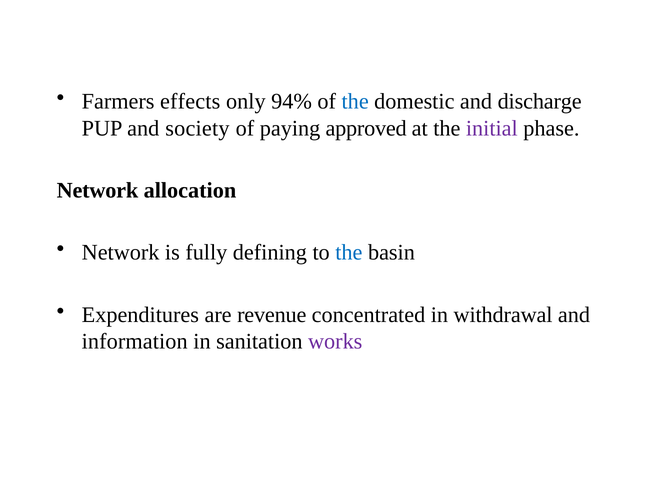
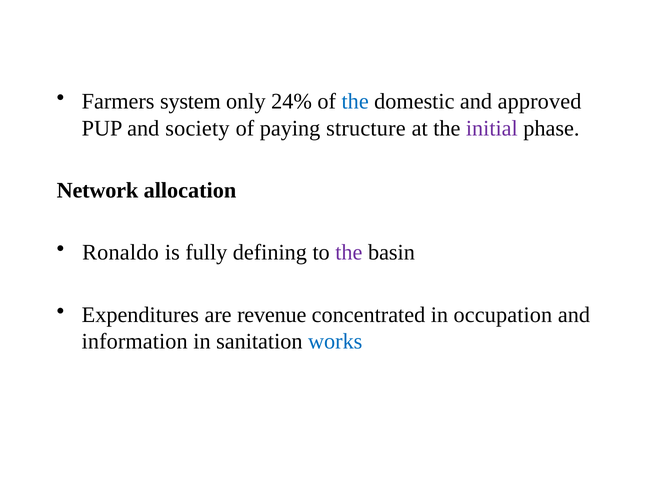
effects: effects -> system (190, 102)
94%: 94% -> 24% (292, 102)
discharge: discharge -> approved (540, 102)
approved: approved -> structure (366, 128)
Network: Network -> Ronaldo (120, 253)
the colour: blue -> purple (349, 253)
withdrawal: withdrawal -> occupation (503, 315)
works colour: purple -> blue (335, 342)
